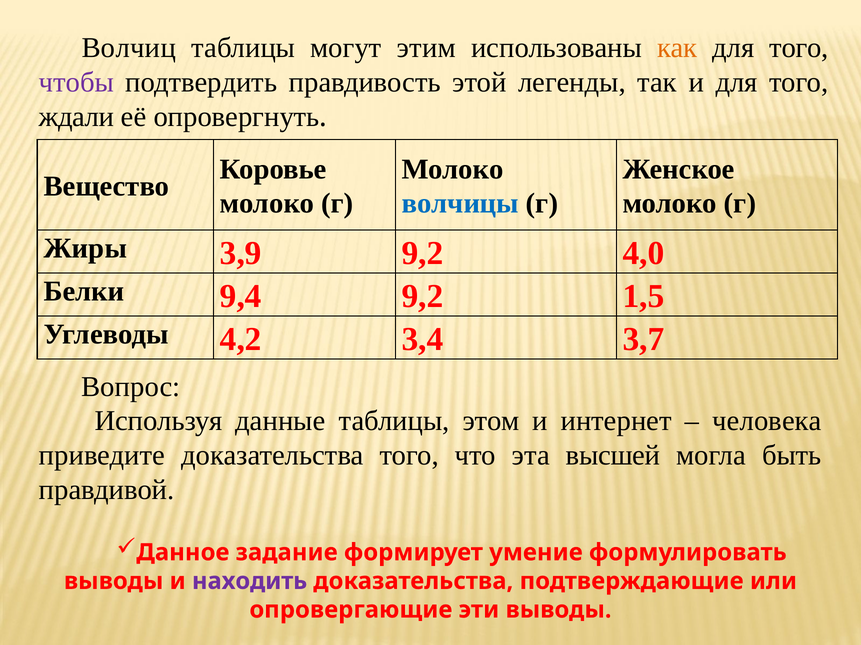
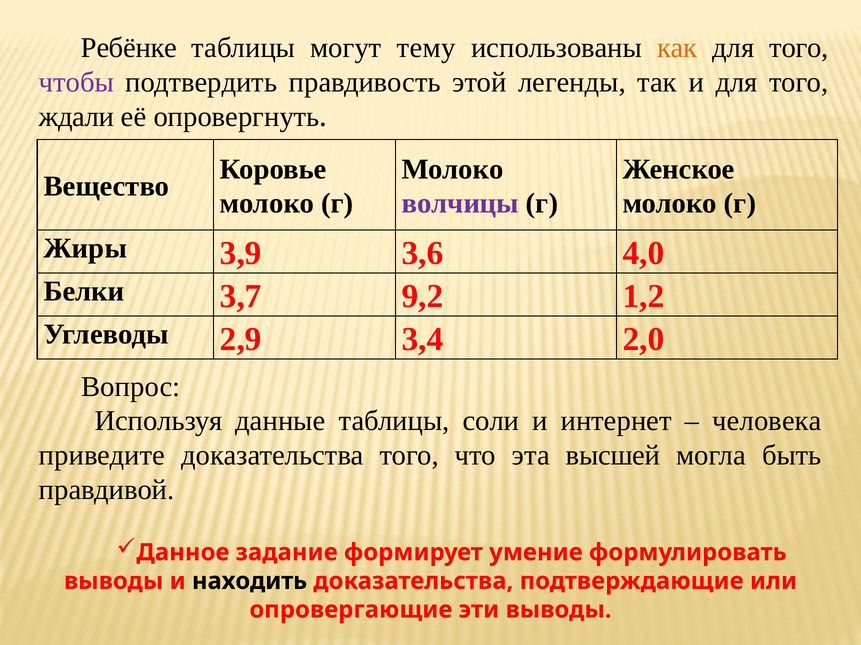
Волчиц: Волчиц -> Ребёнке (129, 48)
этим: этим -> тему (426, 48)
волчицы colour: blue -> purple (460, 203)
3,9 9,2: 9,2 -> 3,6 (423, 253)
9,4: 9,4 -> 3,7 (241, 297)
1,5: 1,5 -> 1,2 (644, 297)
4,2: 4,2 -> 2,9 (241, 340)
3,7: 3,7 -> 2,0 (644, 340)
этом: этом -> соли (491, 421)
находить colour: purple -> black (250, 582)
